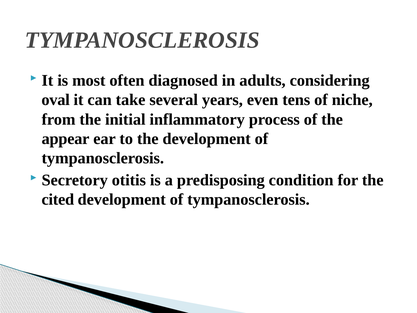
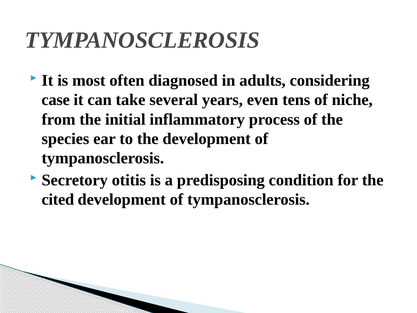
oval: oval -> case (56, 100)
appear: appear -> species (65, 139)
